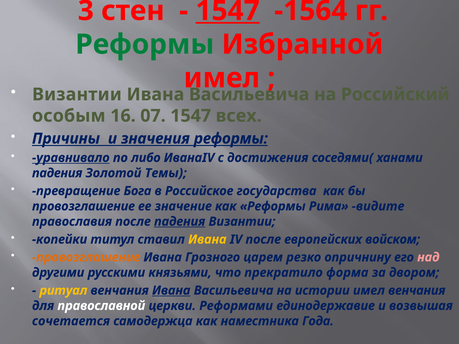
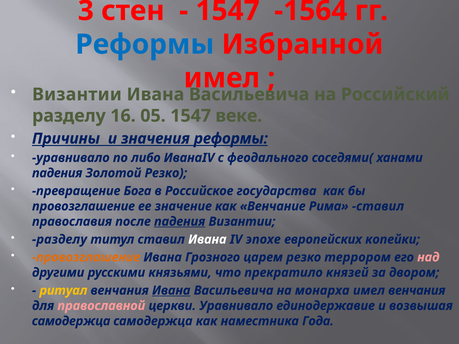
1547 underline: present -> none (228, 11)
Реформы colour: green -> blue (145, 44)
особым: особым -> разделу (69, 116)
07: 07 -> 05 (153, 116)
всех: всех -> веке (239, 116)
уравнивало underline: present -> none (71, 158)
достижения: достижения -> феодального (268, 158)
Золотой Темы: Темы -> Резко (166, 173)
как Реформы: Реформы -> Венчание (273, 206)
Рима видите: видите -> ставил (378, 206)
копейки: копейки -> разделу (60, 240)
Ивана colour: yellow -> white (207, 240)
IV после: после -> эпохе (263, 240)
войском: войском -> копейки (393, 240)
опричнину: опричнину -> террором (358, 257)
форма: форма -> князей (347, 273)
истории: истории -> монарха (322, 291)
православной colour: white -> pink (101, 306)
церкви Реформами: Реформами -> Уравнивало (236, 306)
сочетается: сочетается -> самодержца (71, 321)
